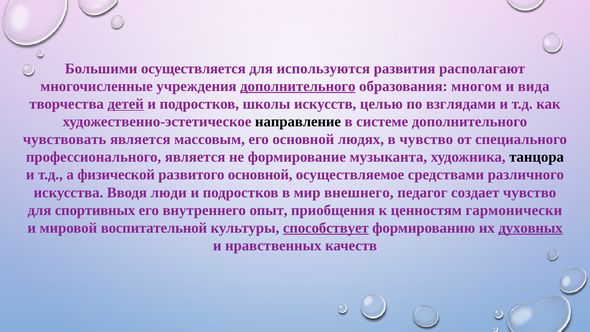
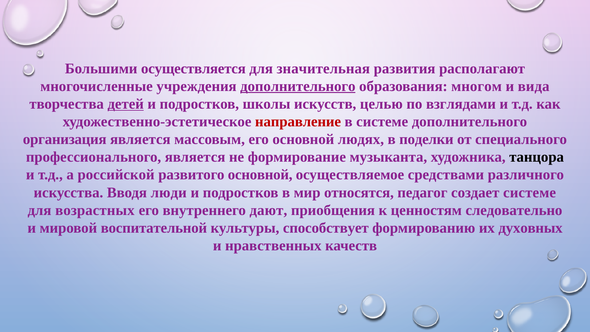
используются: используются -> значительная (323, 69)
направление colour: black -> red (298, 122)
чувствовать: чувствовать -> организация (65, 139)
в чувство: чувство -> поделки (426, 139)
физической: физической -> российской (116, 175)
внешнего: внешнего -> относятся (359, 192)
создает чувство: чувство -> системе (530, 192)
спортивных: спортивных -> возрастных (95, 210)
опыт: опыт -> дают (268, 210)
гармонически: гармонически -> следовательно (514, 210)
способствует underline: present -> none (326, 228)
духовных underline: present -> none (531, 228)
